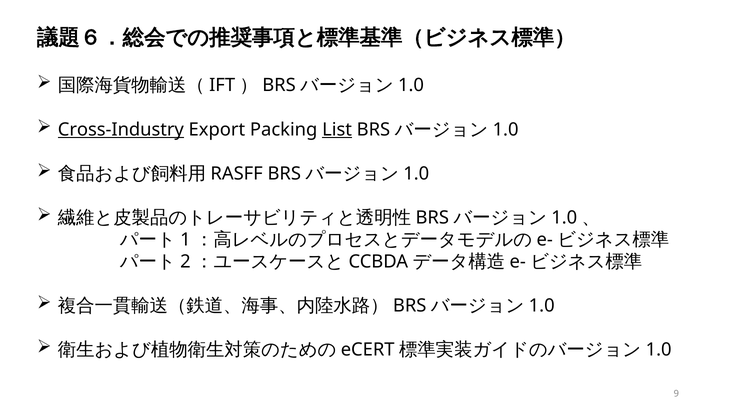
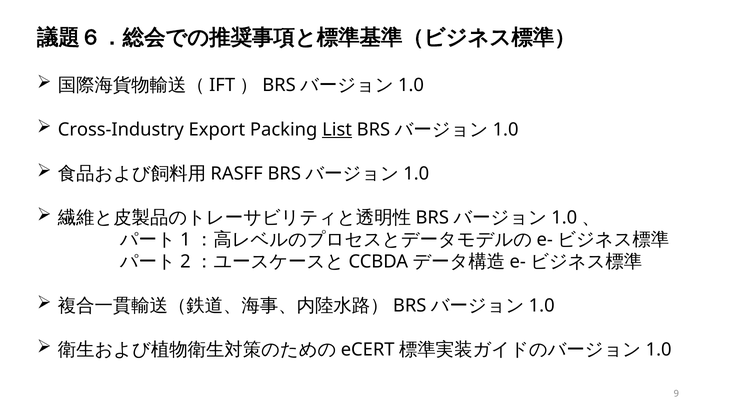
Cross-Industry underline: present -> none (121, 130)
